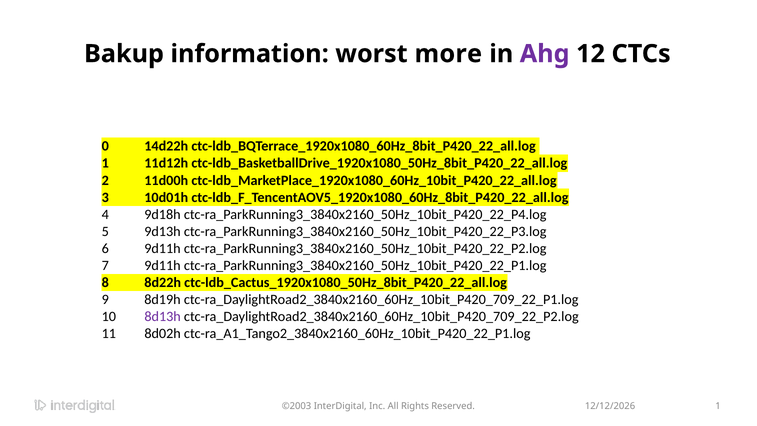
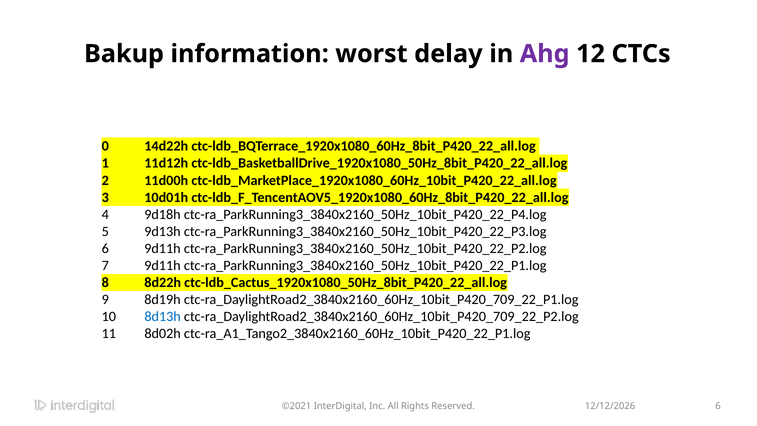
more: more -> delay (448, 54)
8d13h colour: purple -> blue (163, 316)
©2003: ©2003 -> ©2021 (297, 406)
Reserved 1: 1 -> 6 (718, 406)
